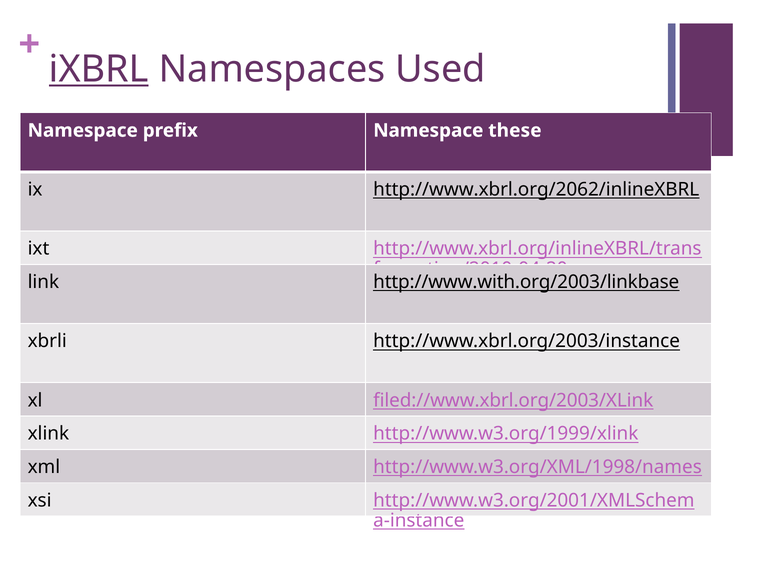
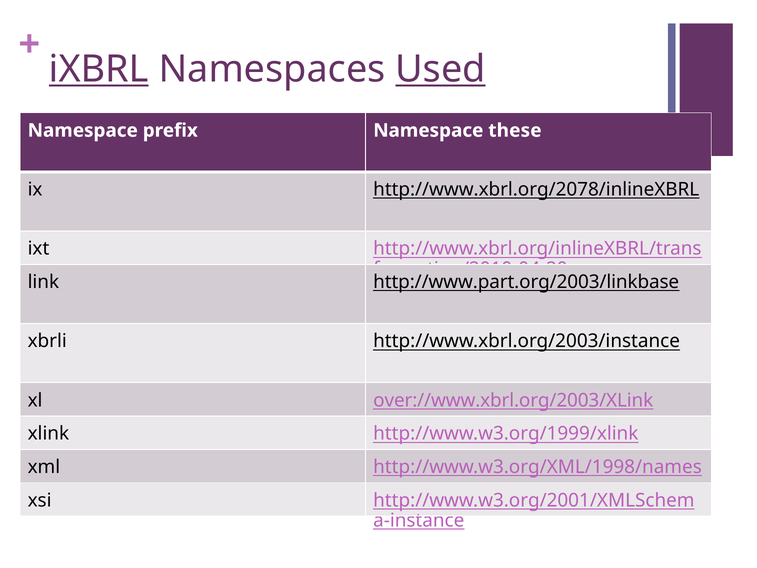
Used underline: none -> present (440, 69)
http://www.xbrl.org/2062/inlineXBRL: http://www.xbrl.org/2062/inlineXBRL -> http://www.xbrl.org/2078/inlineXBRL (536, 190)
http://www.with.org/2003/linkbase: http://www.with.org/2003/linkbase -> http://www.part.org/2003/linkbase (526, 282)
filed://www.xbrl.org/2003/XLink: filed://www.xbrl.org/2003/XLink -> over://www.xbrl.org/2003/XLink (513, 400)
